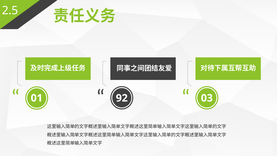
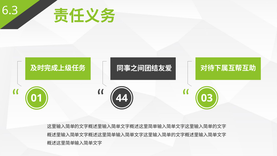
2.5: 2.5 -> 6.3 (10, 11)
92: 92 -> 44 (122, 98)
